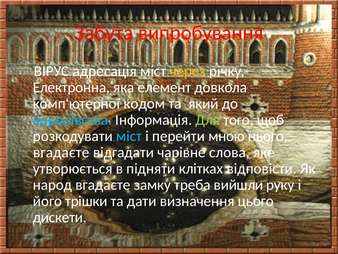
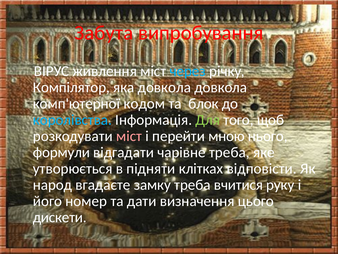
адресація: адресація -> живлення (105, 71)
через colour: yellow -> light blue (188, 71)
Електронна: Електронна -> Компілятор (71, 87)
яка елемент: елемент -> довкола (164, 87)
який: який -> блок (204, 103)
міст colour: light blue -> pink (129, 136)
вгадаєте: вгадаєте -> формули (61, 152)
чарівне слова: слова -> треба (229, 152)
вийшли: вийшли -> вчитися (238, 185)
трішки: трішки -> номер (86, 201)
